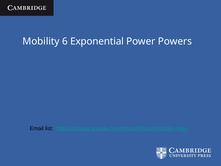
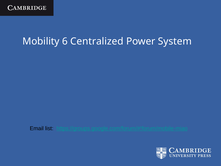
Exponential: Exponential -> Centralized (97, 41)
Powers: Powers -> System (175, 41)
